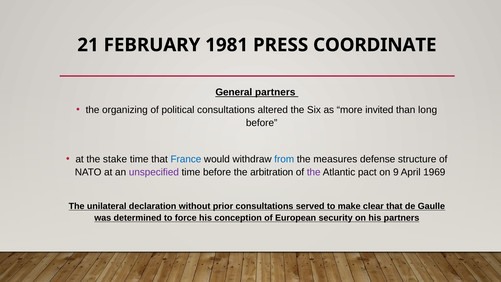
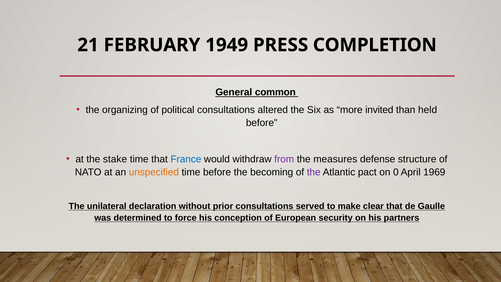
1981: 1981 -> 1949 (227, 45)
COORDINATE: COORDINATE -> COMPLETION (375, 45)
General partners: partners -> common (275, 92)
long: long -> held (428, 110)
from colour: blue -> purple (284, 159)
unspecified colour: purple -> orange (154, 172)
arbitration: arbitration -> becoming (272, 172)
9: 9 -> 0 (396, 172)
